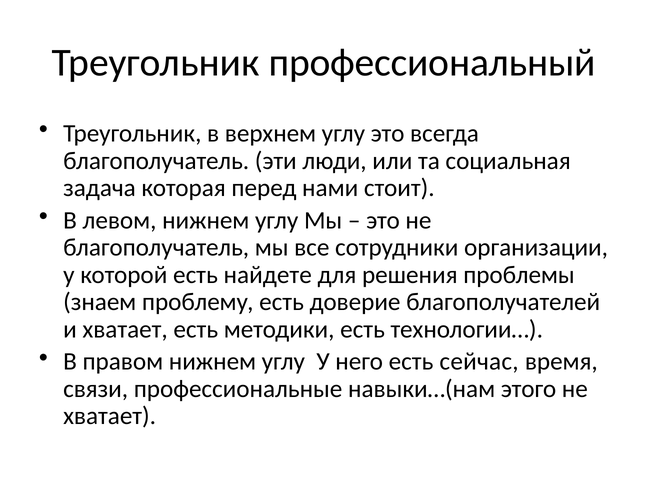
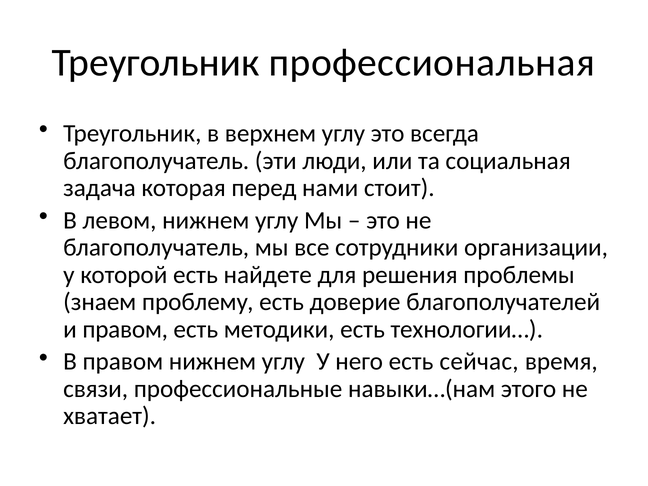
профессиональный: профессиональный -> профессиональная (432, 63)
и хватает: хватает -> правом (125, 329)
